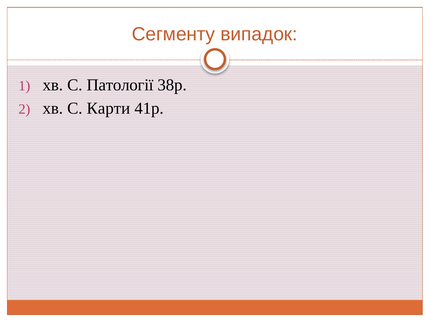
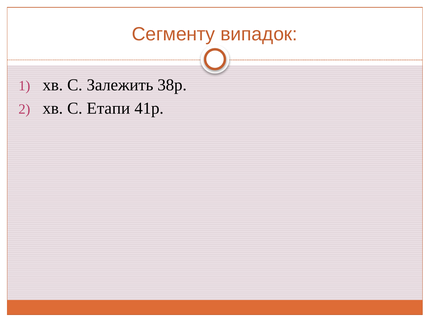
Патології: Патології -> Залежить (120, 85)
Карти: Карти -> Етапи (108, 109)
